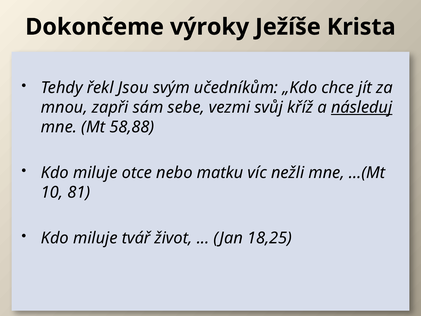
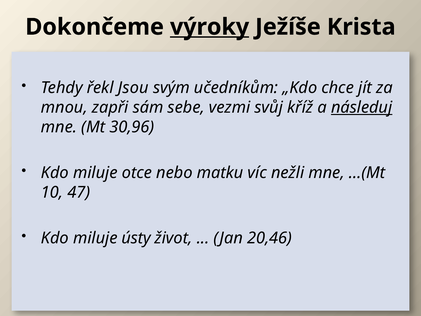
výroky underline: none -> present (210, 27)
58,88: 58,88 -> 30,96 (132, 127)
81: 81 -> 47 (79, 192)
tvář: tvář -> ústy (136, 238)
18,25: 18,25 -> 20,46 (270, 238)
